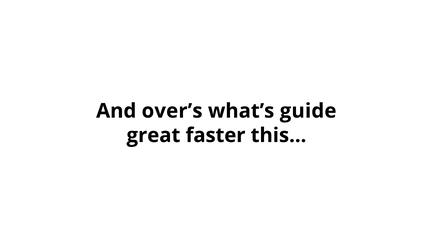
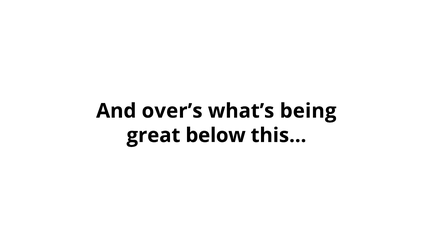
guide: guide -> being (308, 111)
faster: faster -> below (216, 135)
